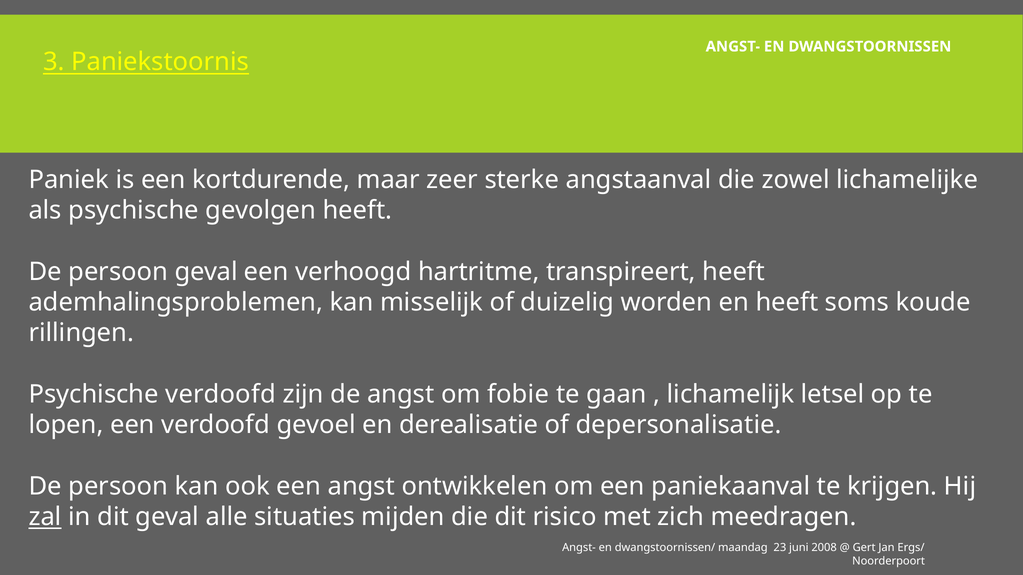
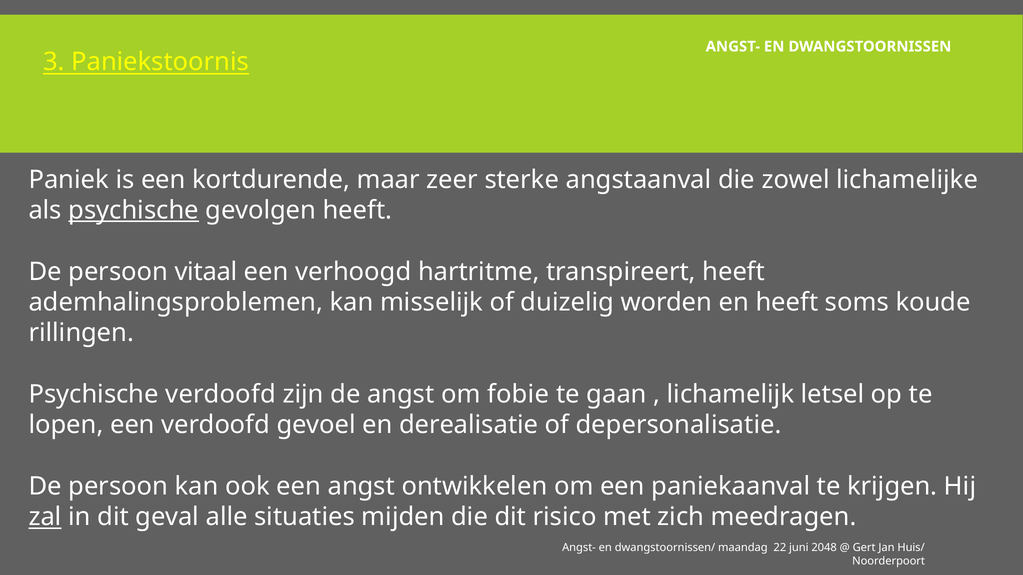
psychische underline: none -> present (134, 211)
persoon geval: geval -> vitaal (206, 272)
23: 23 -> 22 (780, 548)
2008: 2008 -> 2048 (824, 548)
Ergs/: Ergs/ -> Huis/ (911, 548)
